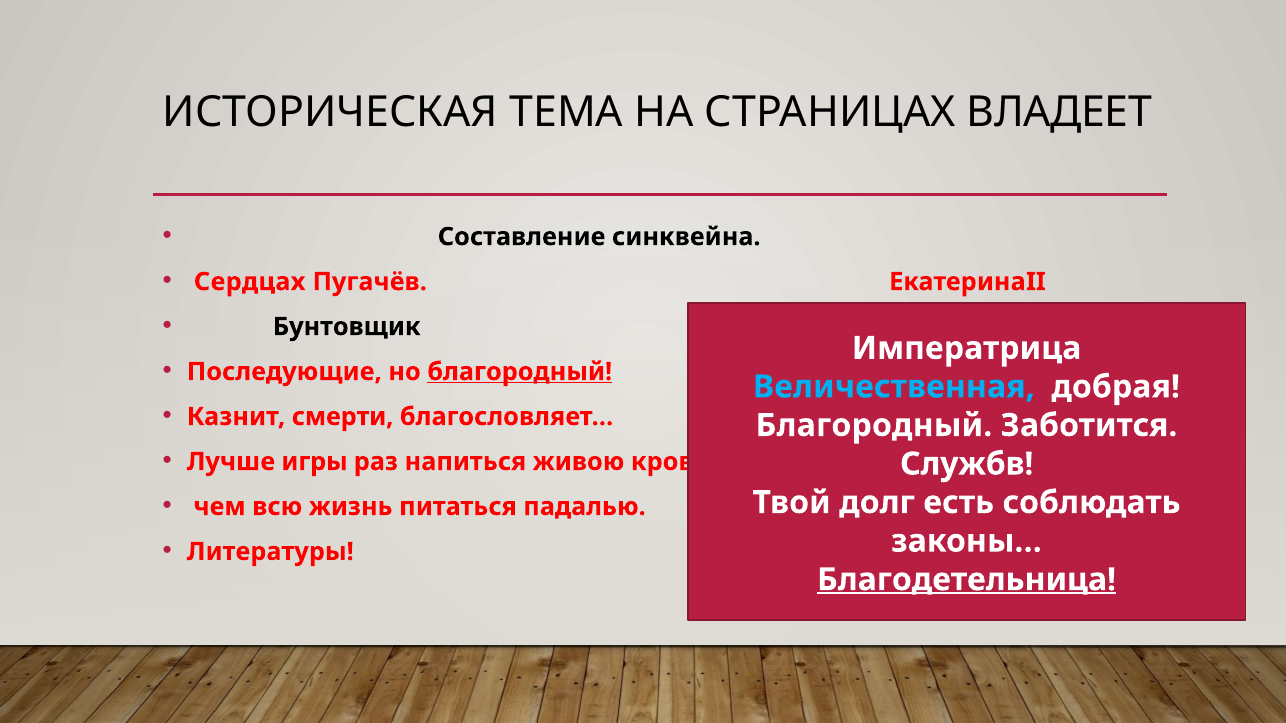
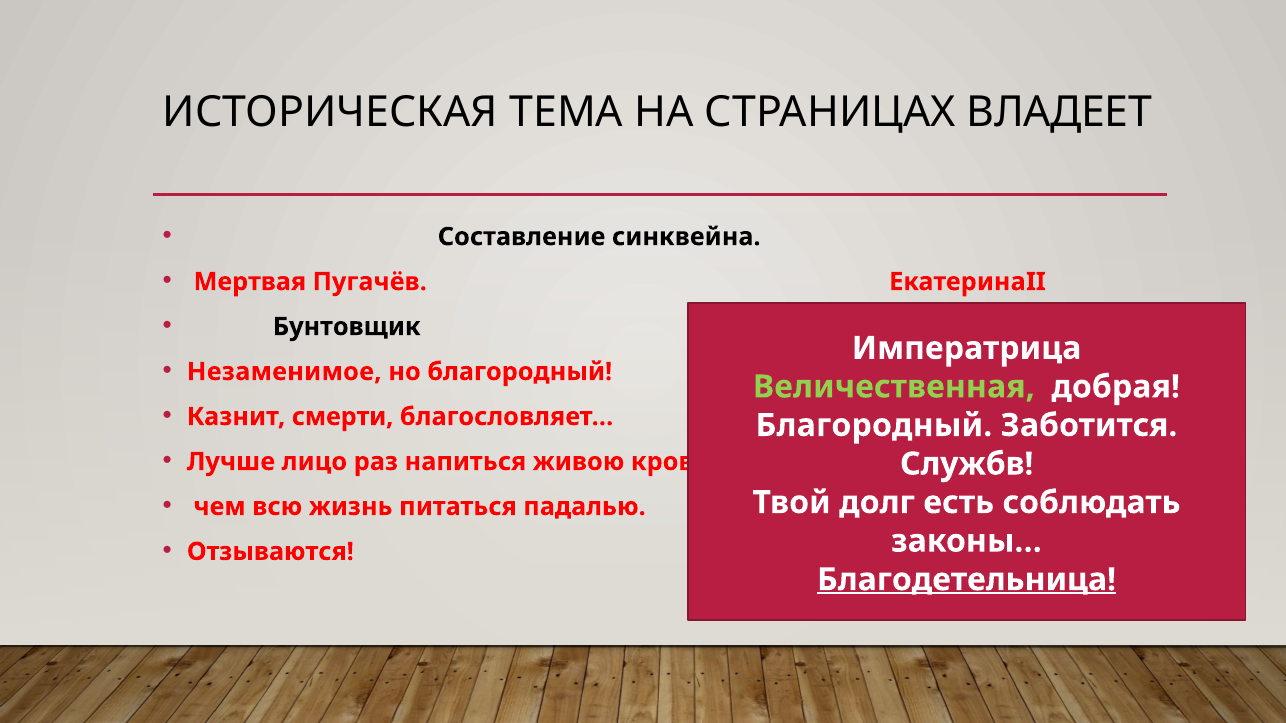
Сердцах: Сердцах -> Мертвая (250, 282)
Последующие: Последующие -> Незаменимое (284, 372)
благородный underline: present -> none (520, 372)
Величественная colour: light blue -> light green (894, 387)
игры: игры -> лицо (314, 462)
Литературы: Литературы -> Отзываются (270, 552)
